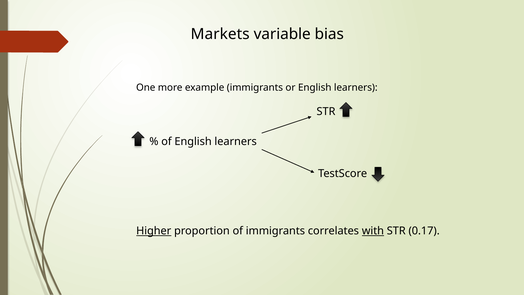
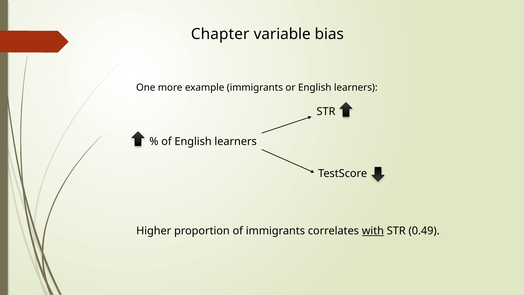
Markets: Markets -> Chapter (220, 34)
Higher underline: present -> none (154, 231)
0.17: 0.17 -> 0.49 (424, 231)
